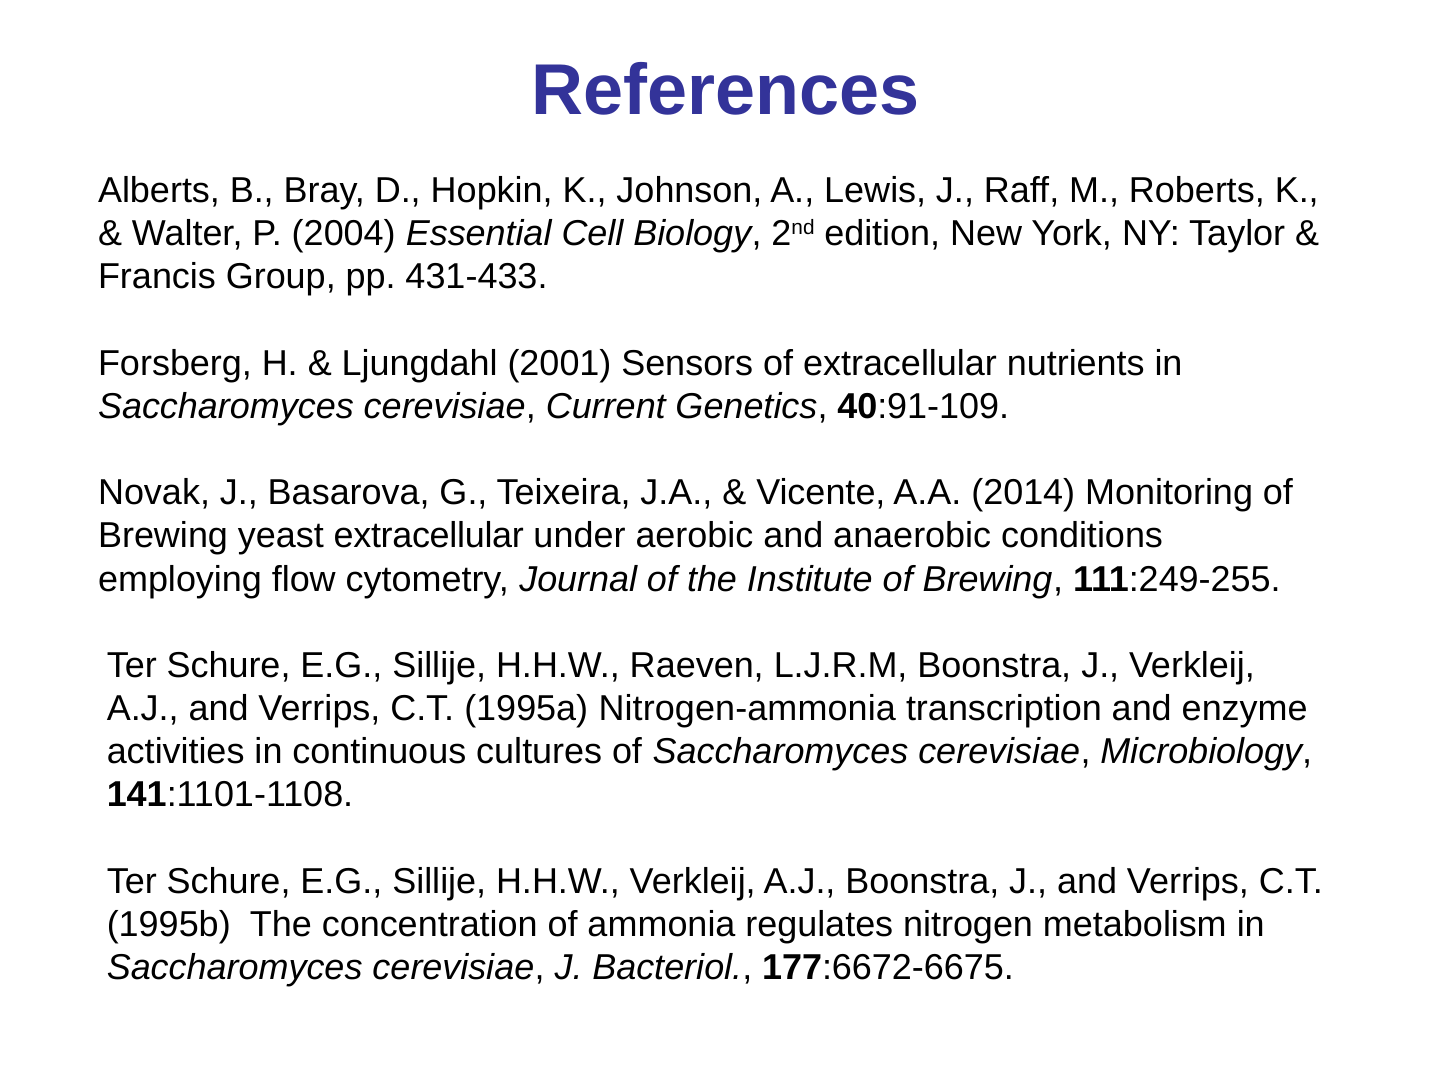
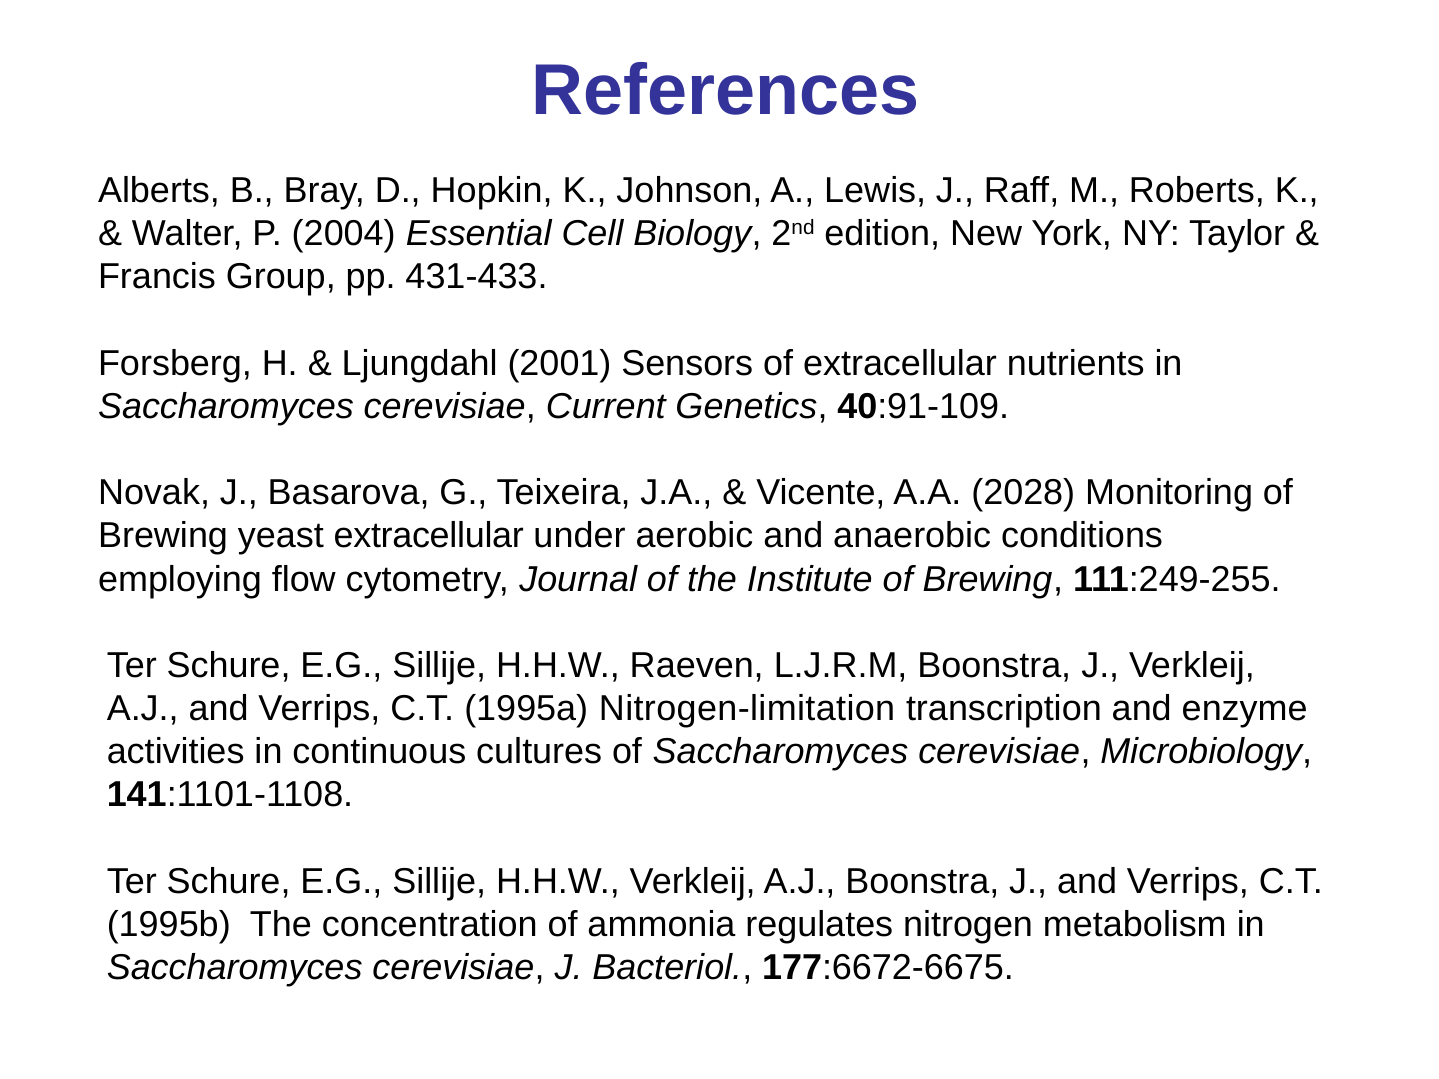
2014: 2014 -> 2028 (1023, 493)
Nitrogen-ammonia: Nitrogen-ammonia -> Nitrogen-limitation (747, 709)
